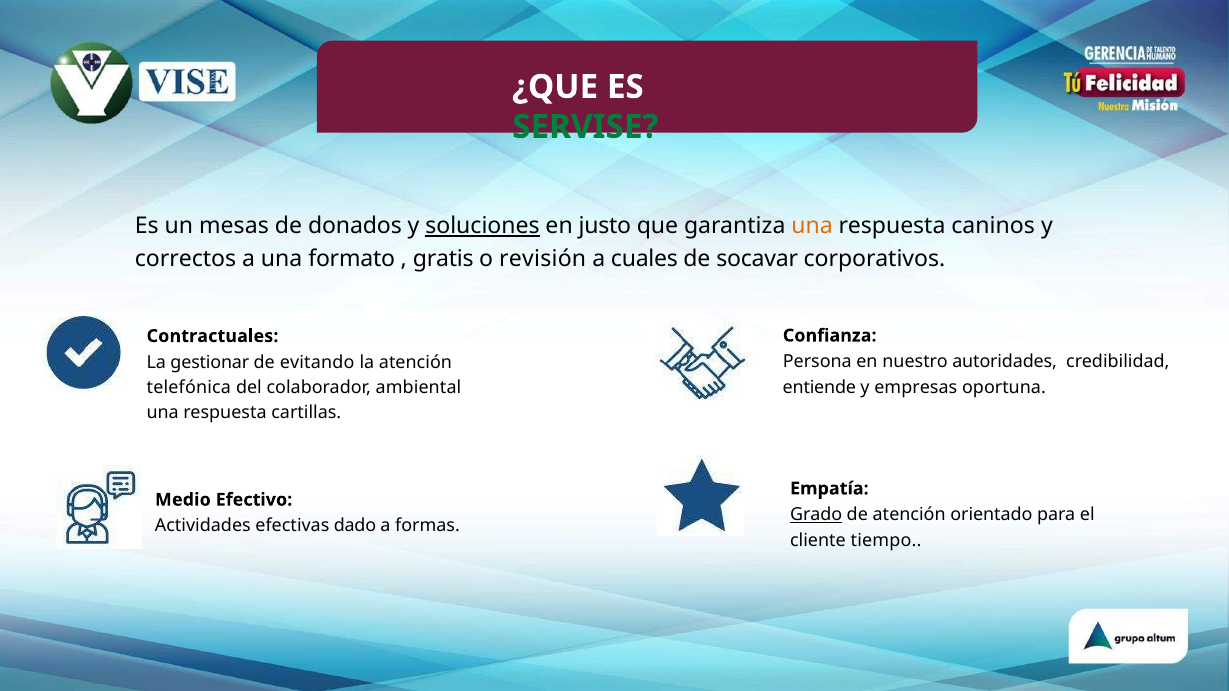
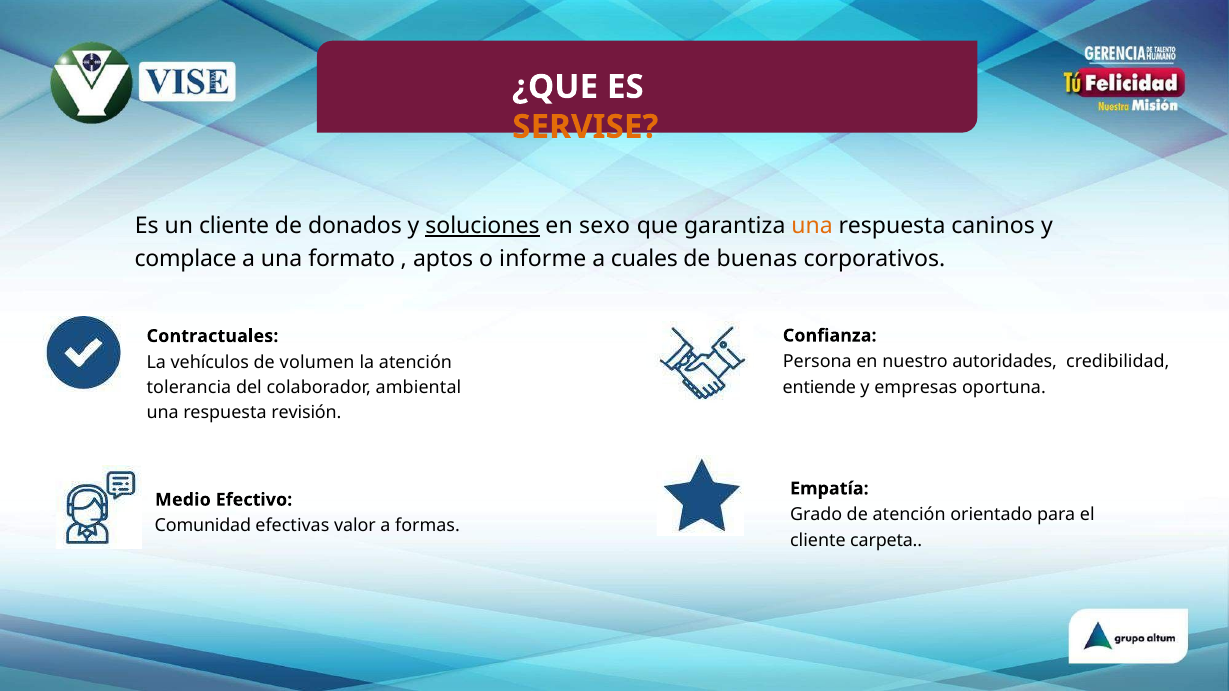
SERVISE colour: green -> orange (585, 127)
un mesas: mesas -> cliente (234, 226)
justo: justo -> sexo (605, 226)
correctos: correctos -> complace (186, 259)
gratis: gratis -> aptos (443, 259)
revisión: revisión -> informe (543, 259)
socavar: socavar -> buenas (757, 259)
gestionar: gestionar -> vehículos (210, 362)
evitando: evitando -> volumen (317, 362)
telefónica: telefónica -> tolerancia (189, 388)
cartillas: cartillas -> revisión (306, 413)
Grado underline: present -> none (816, 515)
Actividades: Actividades -> Comunidad (203, 526)
dado: dado -> valor (355, 526)
tiempo: tiempo -> carpeta (886, 540)
